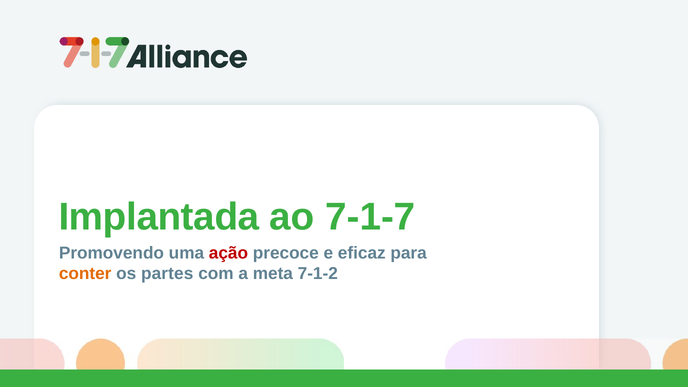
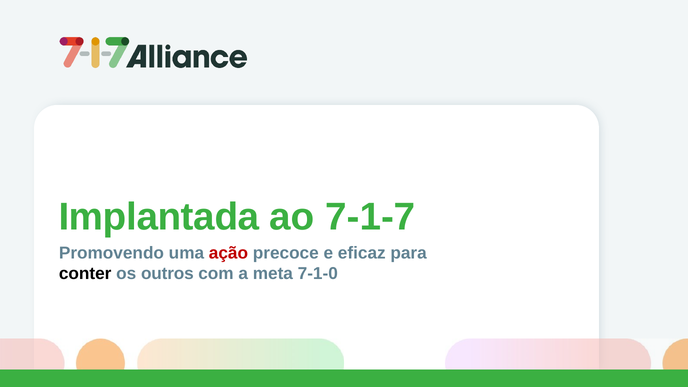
conter colour: orange -> black (85, 273)
partes: partes -> outros (167, 273)
7-1-2: 7-1-2 -> 7-1-0 (318, 273)
